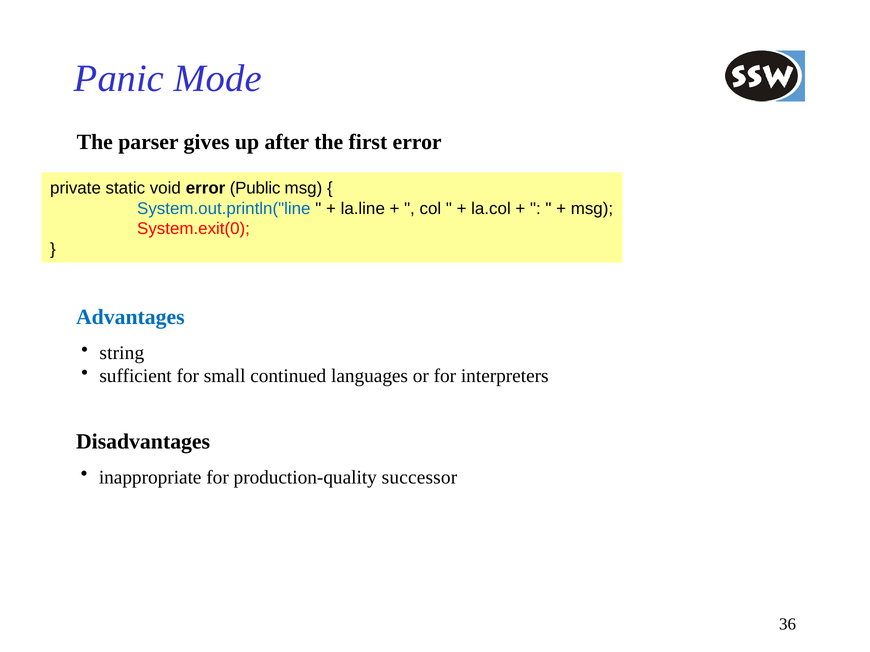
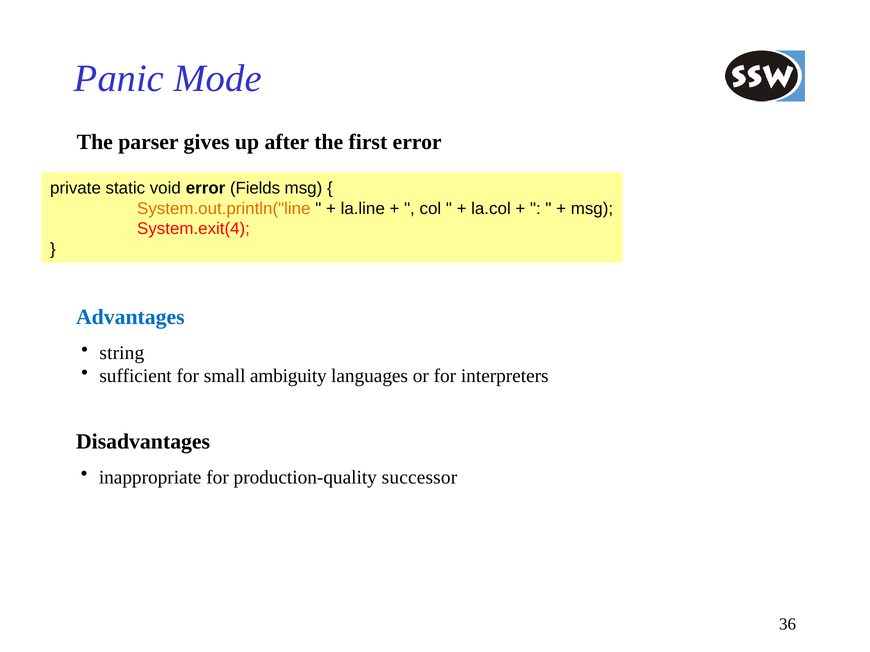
Public: Public -> Fields (255, 188)
System.out.println("line colour: blue -> orange (224, 209)
System.exit(0: System.exit(0 -> System.exit(4 (194, 229)
continued: continued -> ambiguity (288, 376)
